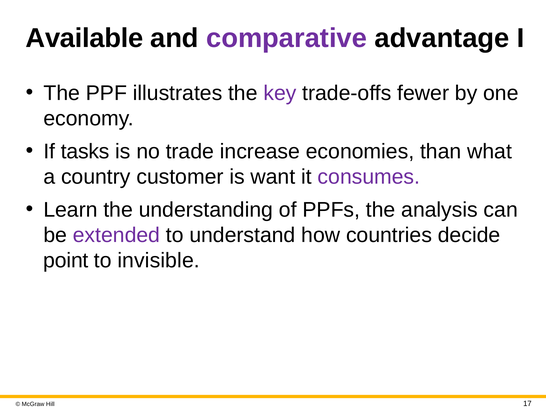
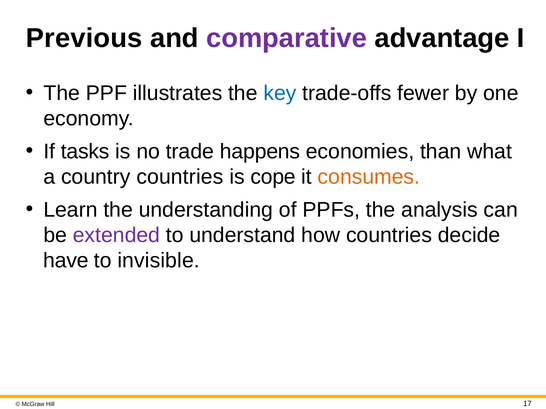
Available: Available -> Previous (84, 38)
key colour: purple -> blue (280, 93)
increase: increase -> happens (260, 152)
country customer: customer -> countries (180, 177)
want: want -> cope (273, 177)
consumes colour: purple -> orange (369, 177)
point: point -> have (66, 261)
